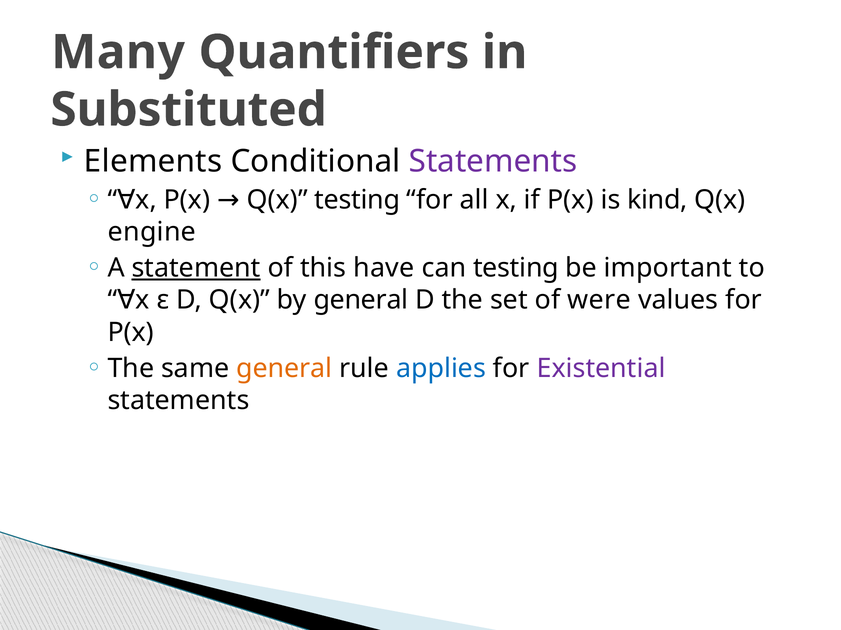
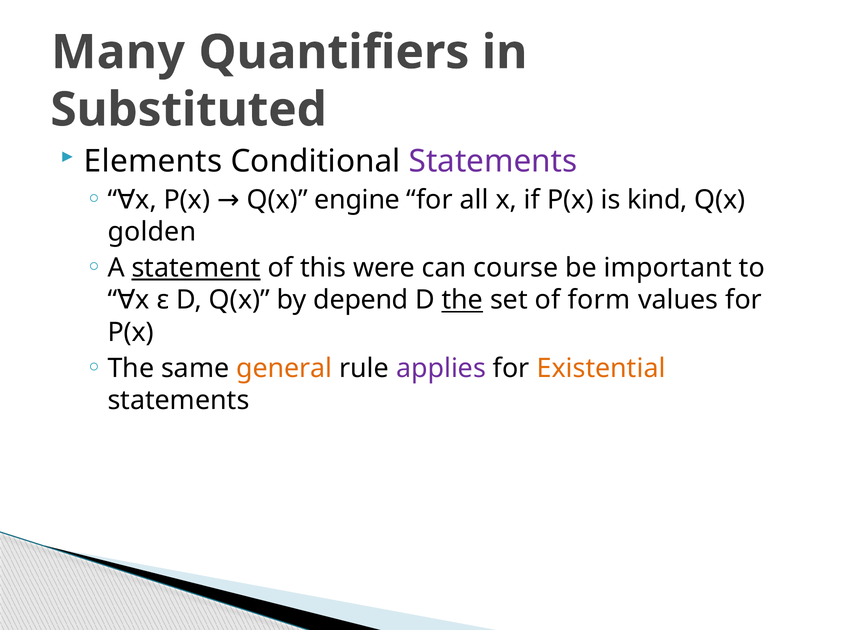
Q(x testing: testing -> engine (357, 200)
engine: engine -> golden (152, 232)
have: have -> were (384, 268)
can testing: testing -> course (516, 268)
by general: general -> depend (361, 300)
the underline: none -> present (462, 300)
were: were -> form (599, 300)
applies colour: blue -> purple (441, 369)
Existential colour: purple -> orange (601, 369)
